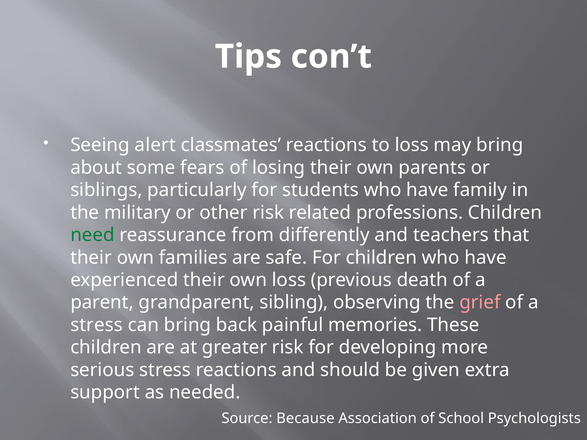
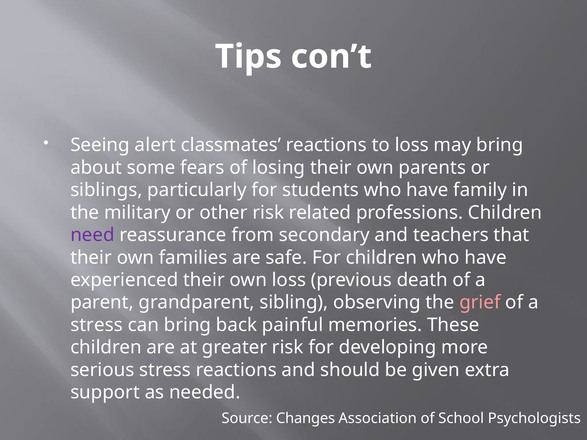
need colour: green -> purple (92, 235)
differently: differently -> secondary (324, 235)
Because: Because -> Changes (306, 419)
